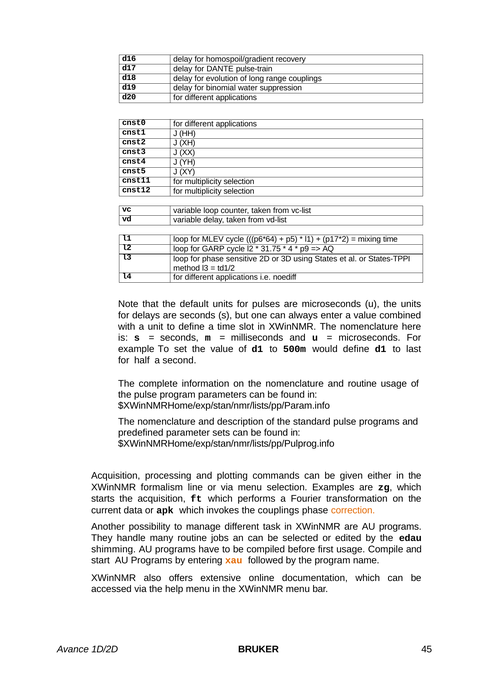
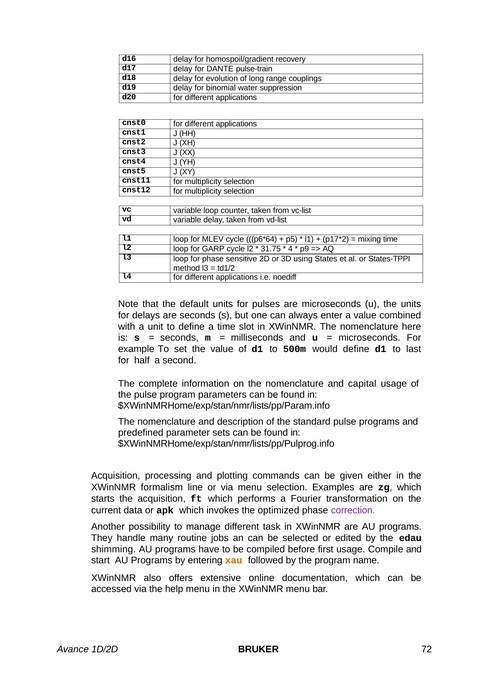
and routine: routine -> capital (362, 384)
the couplings: couplings -> optimized (279, 510)
correction colour: orange -> purple (353, 510)
45: 45 -> 72 (427, 650)
